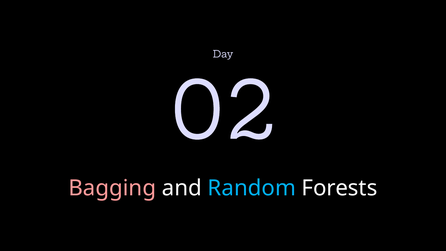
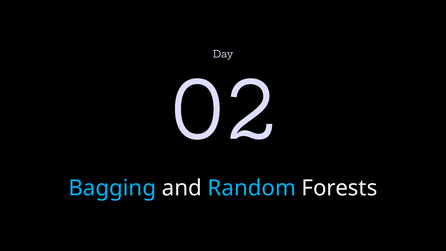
Bagging colour: pink -> light blue (112, 188)
